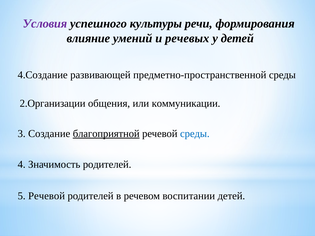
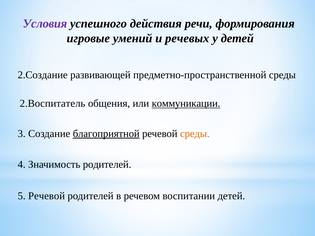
культуры: культуры -> действия (156, 24)
влияние: влияние -> игровые (88, 38)
4.Создание: 4.Создание -> 2.Создание (43, 75)
2.Организации: 2.Организации -> 2.Воспитатель (53, 104)
коммуникации underline: none -> present (186, 104)
среды colour: blue -> orange (195, 134)
